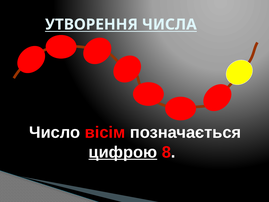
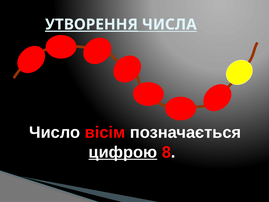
УТВОРЕННЯ underline: none -> present (91, 24)
